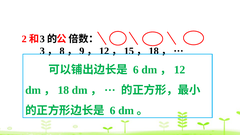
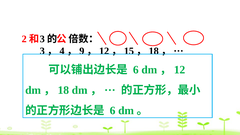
8: 8 -> 4 (62, 51)
